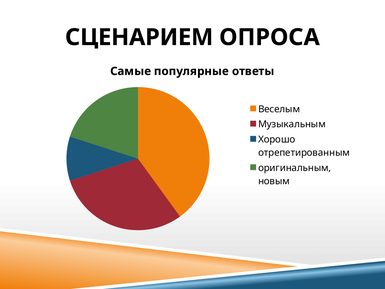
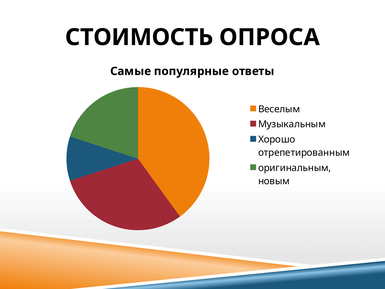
СЦЕНАРИЕМ: СЦЕНАРИЕМ -> СТОИМОСТЬ (139, 37)
